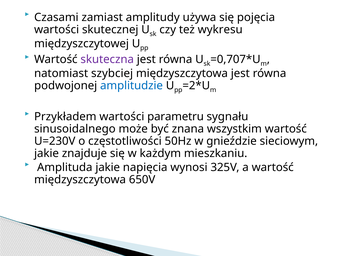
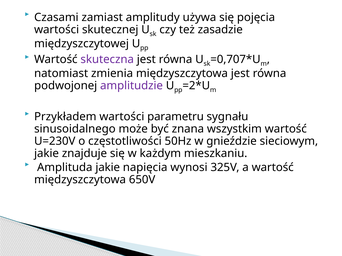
wykresu: wykresu -> zasadzie (220, 30)
szybciej: szybciej -> zmienia (112, 73)
amplitudzie colour: blue -> purple (131, 86)
